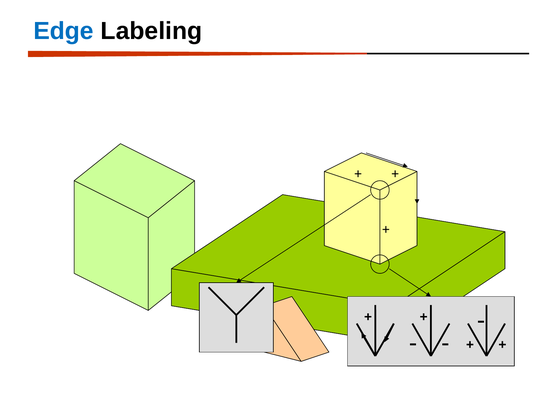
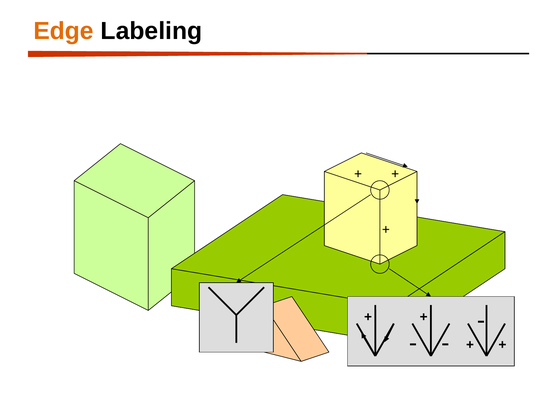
Edge colour: blue -> orange (64, 31)
